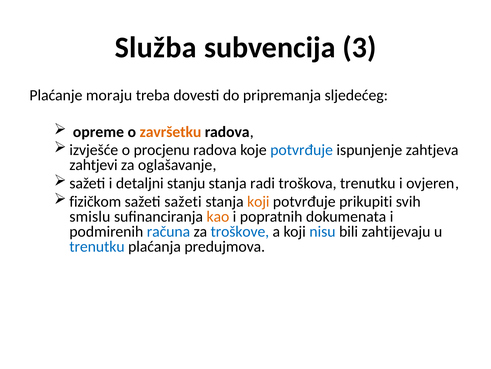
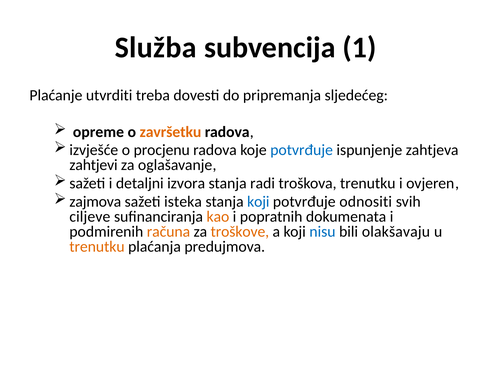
3: 3 -> 1 (360, 48)
moraju: moraju -> utvrditi (109, 95)
stanju: stanju -> izvora (186, 183)
fizičkom: fizičkom -> zajmova (95, 201)
sažeti sažeti: sažeti -> isteka (183, 201)
koji colour: orange -> blue (258, 201)
prikupiti: prikupiti -> odnositi (366, 201)
smislu: smislu -> ciljeve (90, 216)
računa colour: blue -> orange (168, 231)
troškove colour: blue -> orange (240, 231)
zahtijevaju: zahtijevaju -> olakšavaju (396, 231)
trenutku colour: blue -> orange (97, 246)
